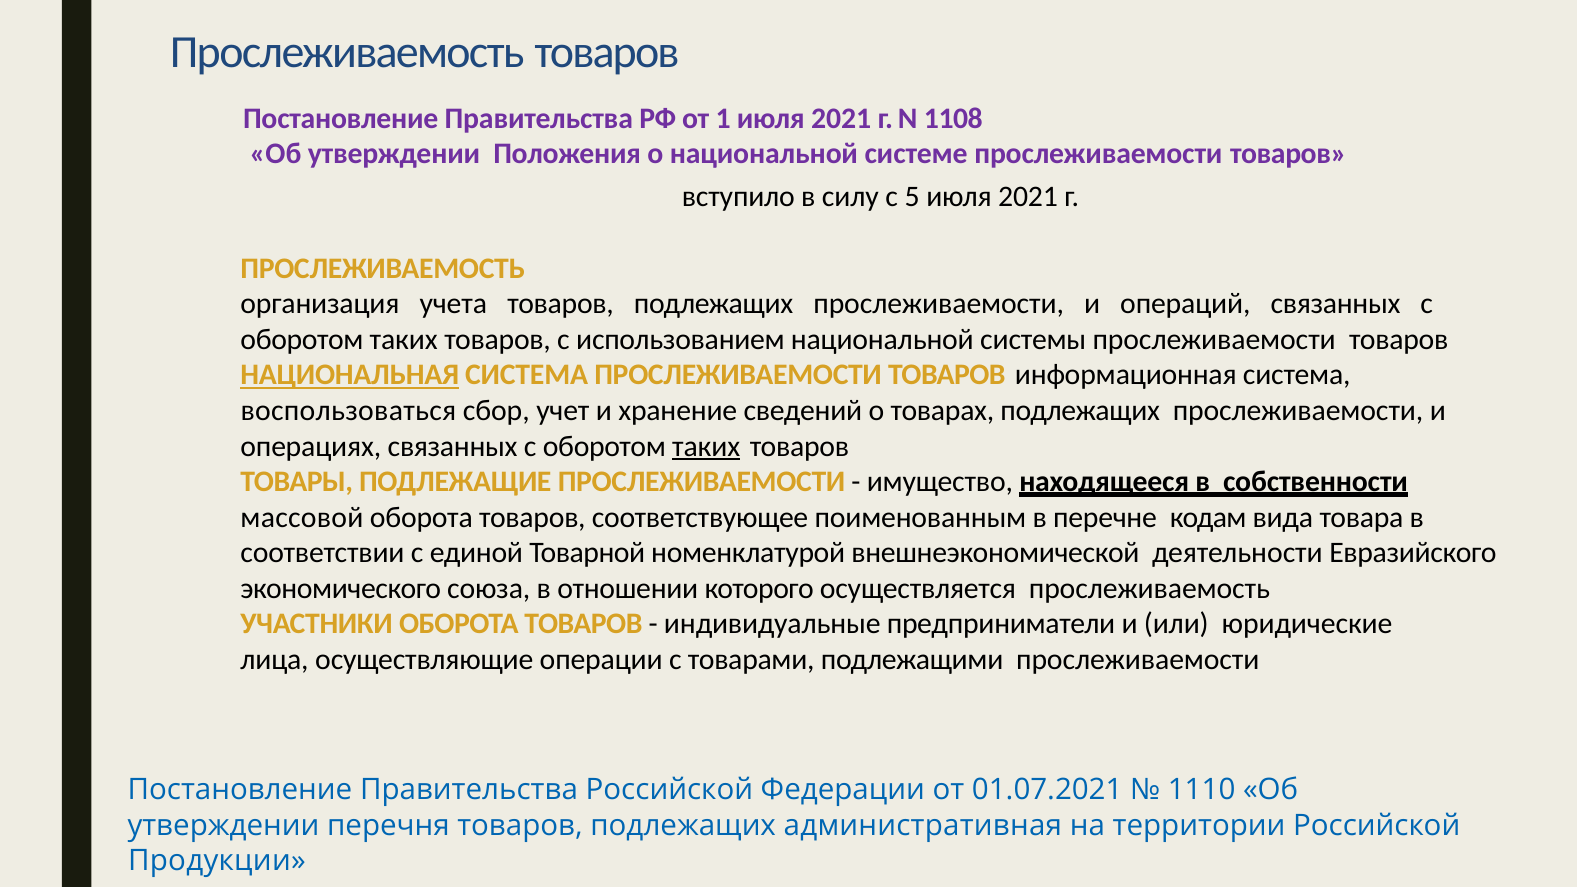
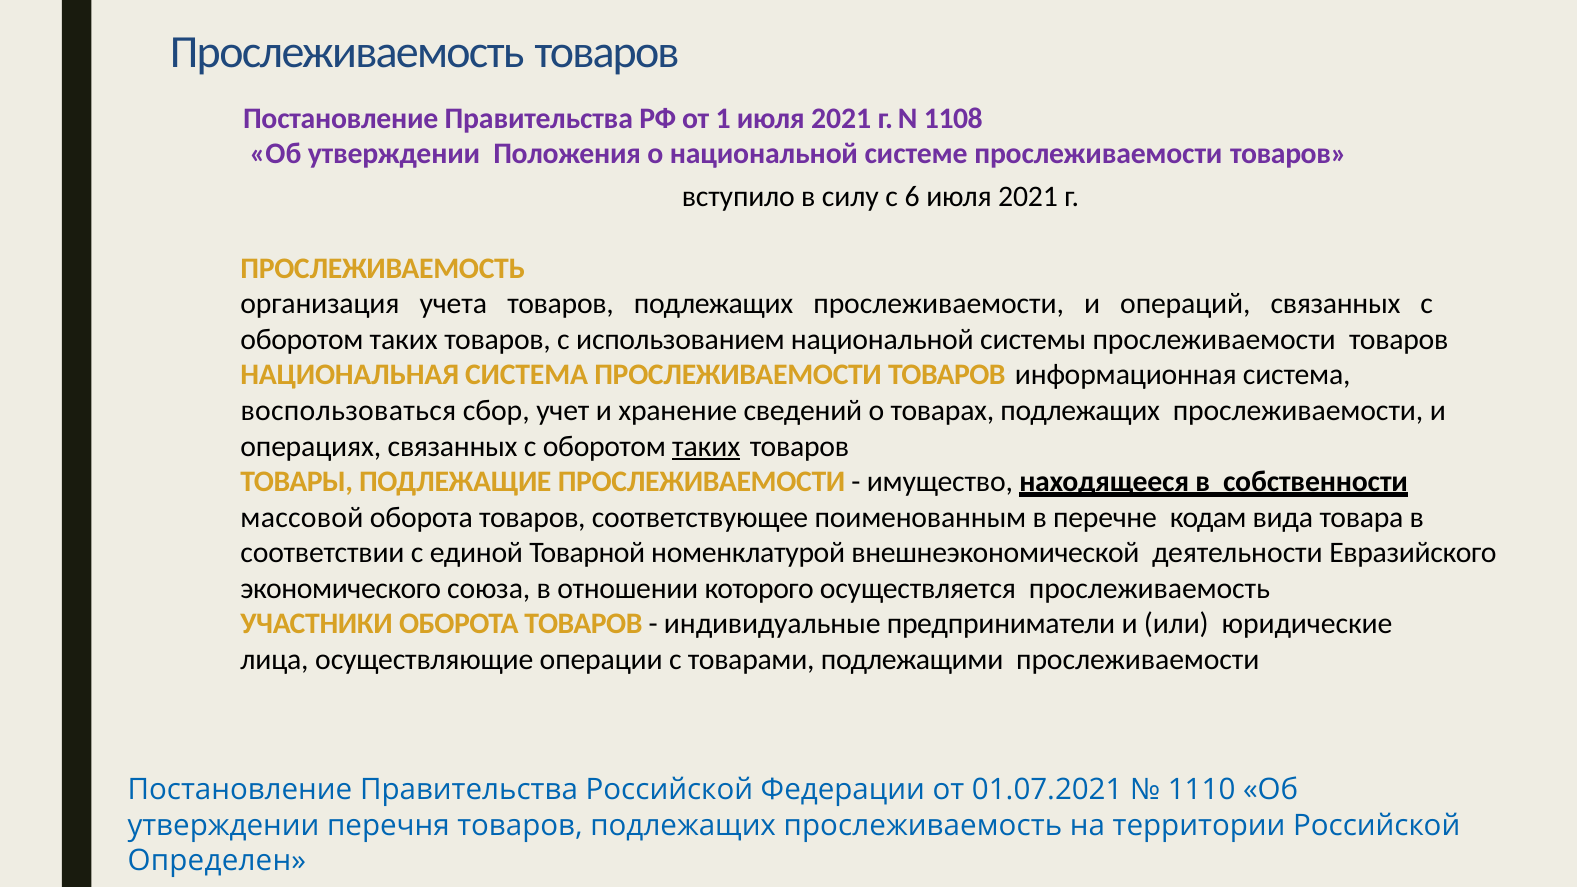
5: 5 -> 6 (912, 197)
НАЦИОНАЛЬНАЯ underline: present -> none (350, 375)
подлежащих административная: административная -> прослеживаемость (923, 826)
Продукции: Продукции -> Определен (217, 861)
